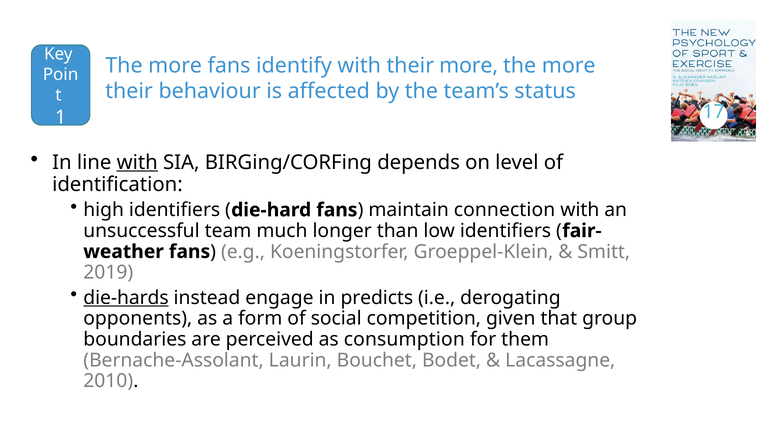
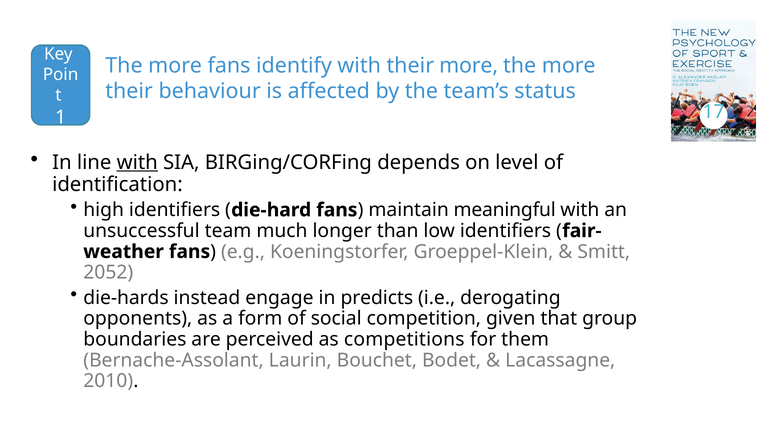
connection: connection -> meaningful (505, 210)
2019: 2019 -> 2052 (108, 273)
die-hards underline: present -> none (126, 298)
consumption: consumption -> competitions (404, 340)
